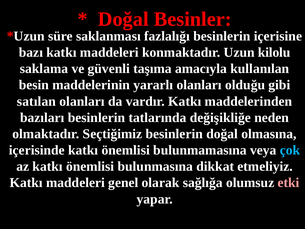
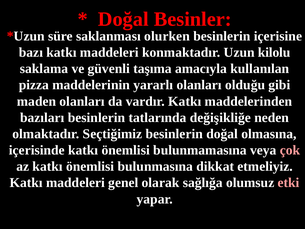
fazlalığı: fazlalığı -> olurken (167, 36)
besin: besin -> pizza (34, 85)
satılan: satılan -> maden (37, 101)
çok colour: light blue -> pink (290, 150)
